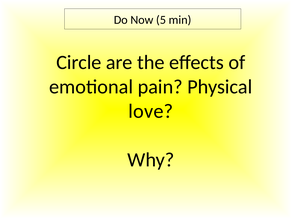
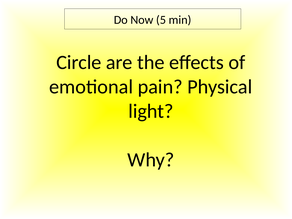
love: love -> light (151, 111)
